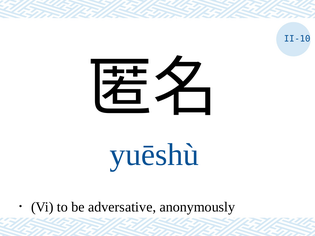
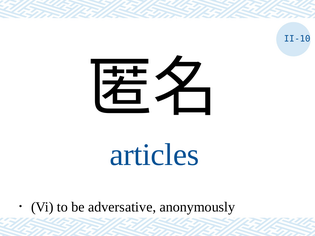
yuēshù: yuēshù -> articles (154, 155)
